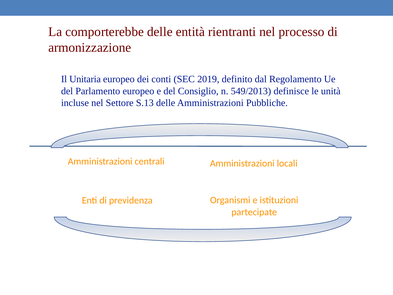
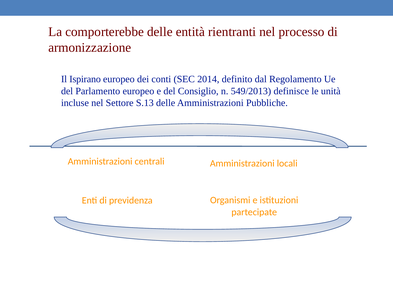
Unitaria: Unitaria -> Ispirano (85, 79)
2019: 2019 -> 2014 (208, 79)
